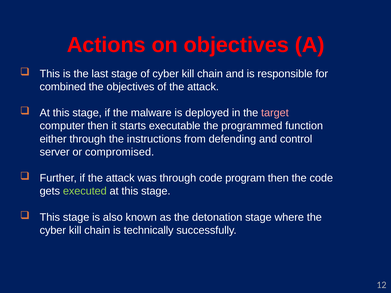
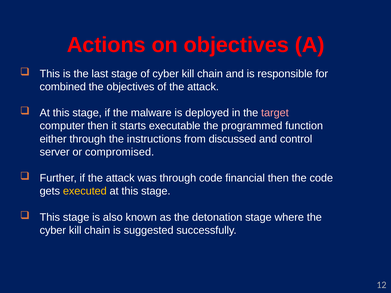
defending: defending -> discussed (232, 139)
program: program -> financial (245, 178)
executed colour: light green -> yellow (85, 191)
technically: technically -> suggested (149, 230)
